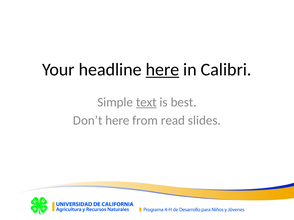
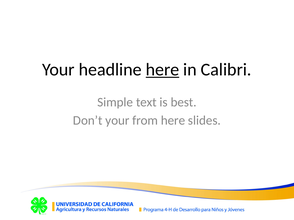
text underline: present -> none (146, 102)
Don’t here: here -> your (117, 121)
from read: read -> here (173, 121)
